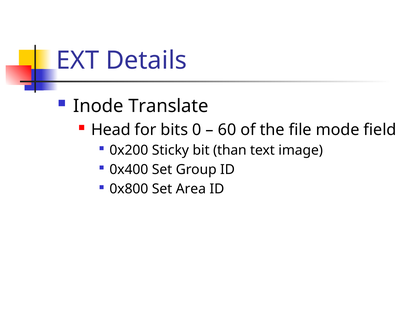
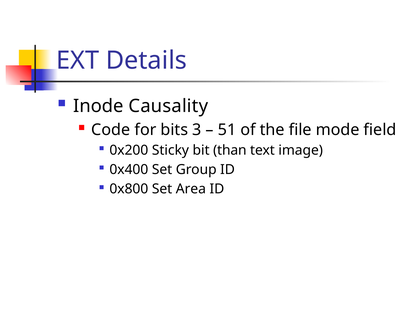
Translate: Translate -> Causality (168, 106)
Head: Head -> Code (111, 130)
0: 0 -> 3 (197, 130)
60: 60 -> 51 (227, 130)
